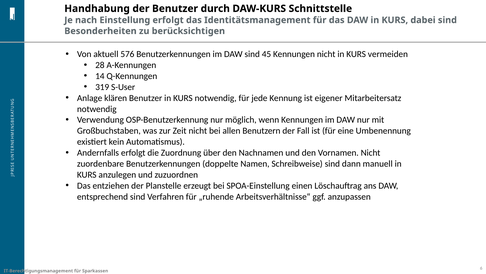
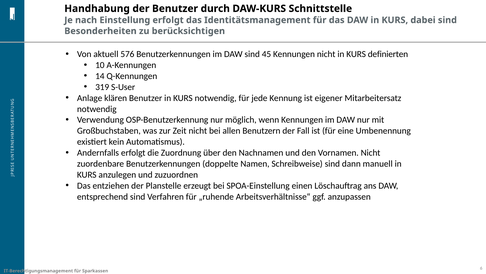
vermeiden: vermeiden -> definierten (388, 54)
28: 28 -> 10 (100, 65)
